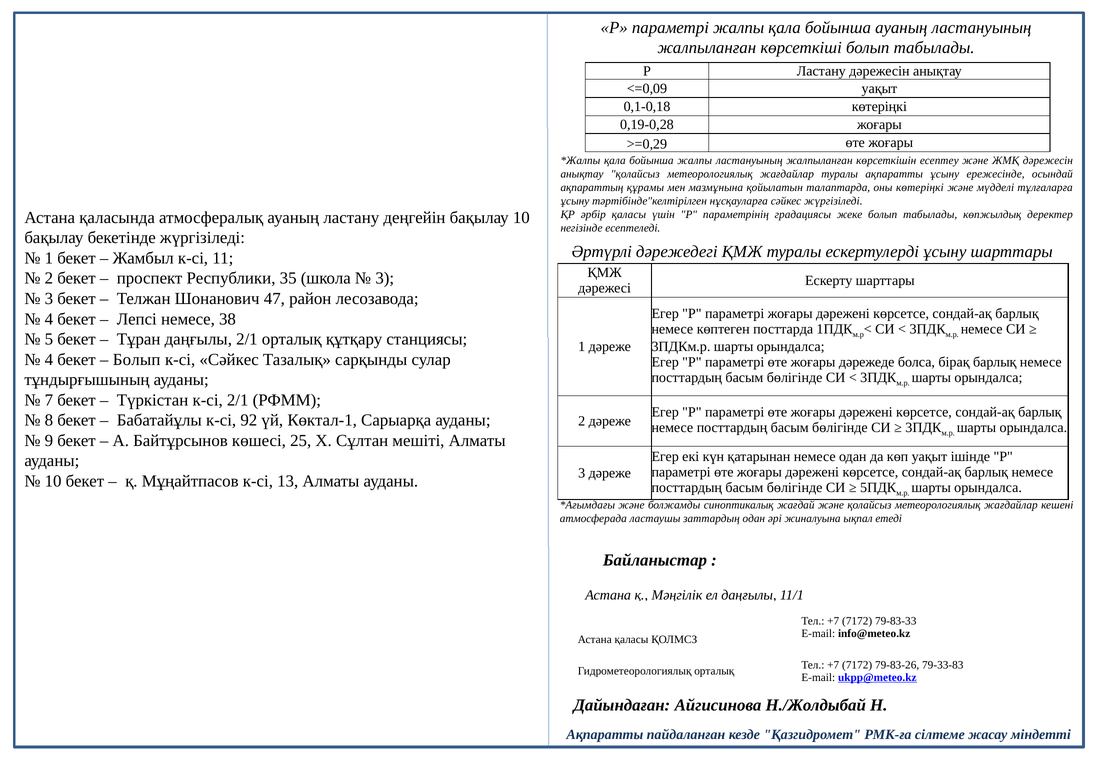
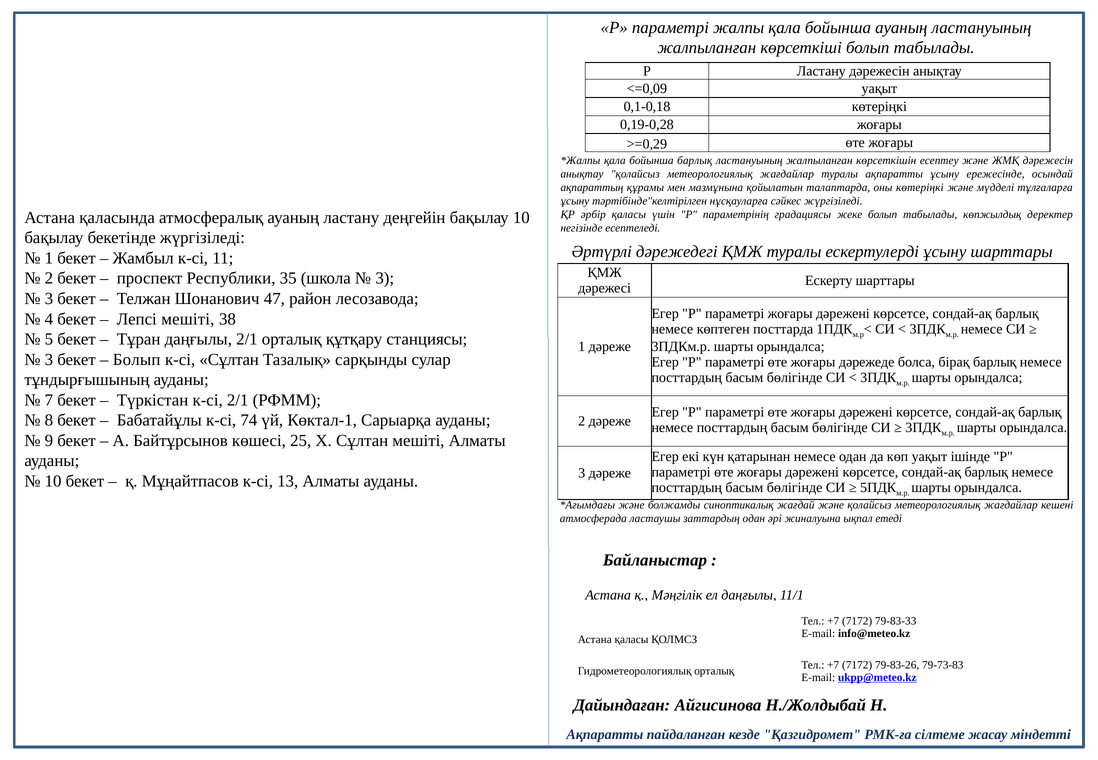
бойынша жалпы: жалпы -> барлық (695, 161)
Лепсі немесе: немесе -> мешіті (188, 319)
4: 4 -> 3 (49, 360)
к-сі Сәйкес: Сәйкес -> Сұлтан (229, 360)
92: 92 -> 74 (249, 420)
79-33-83: 79-33-83 -> 79-73-83 (943, 665)
